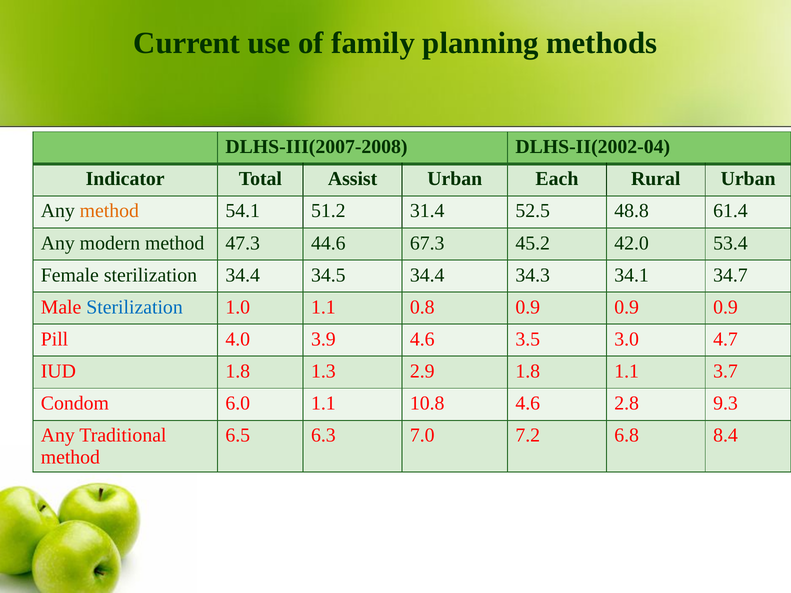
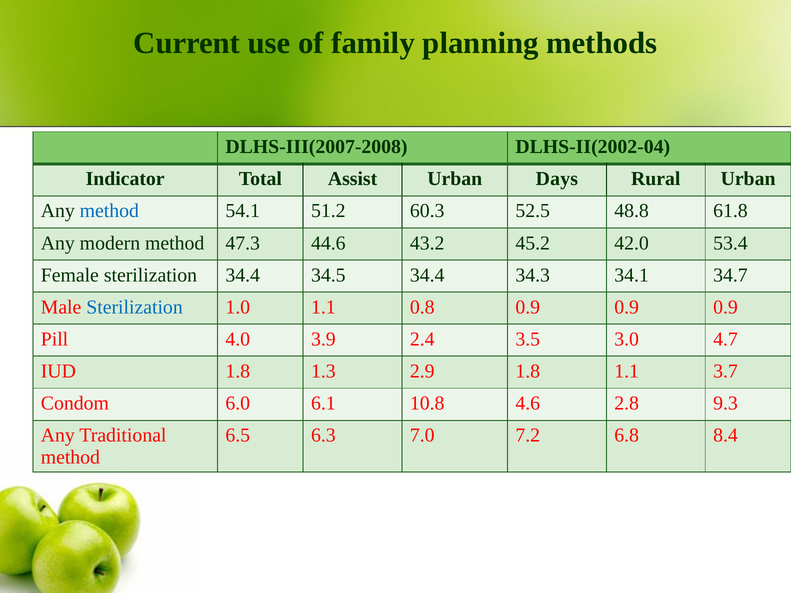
Each: Each -> Days (557, 179)
method colour: orange -> blue (109, 211)
31.4: 31.4 -> 60.3 (427, 211)
61.4: 61.4 -> 61.8 (730, 211)
67.3: 67.3 -> 43.2 (427, 243)
3.9 4.6: 4.6 -> 2.4 (422, 339)
6.0 1.1: 1.1 -> 6.1 (323, 404)
